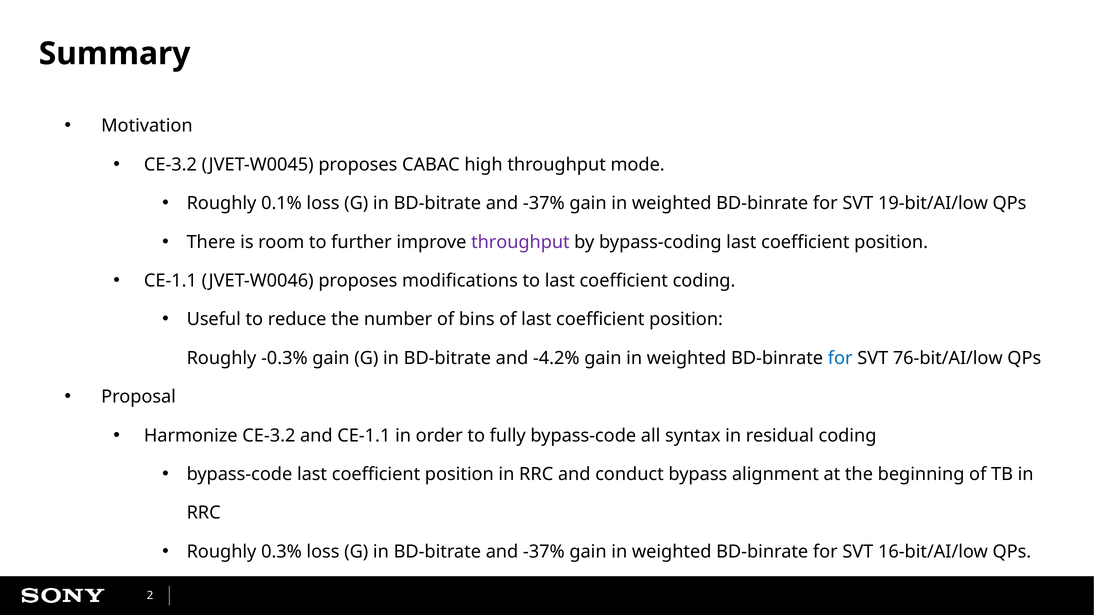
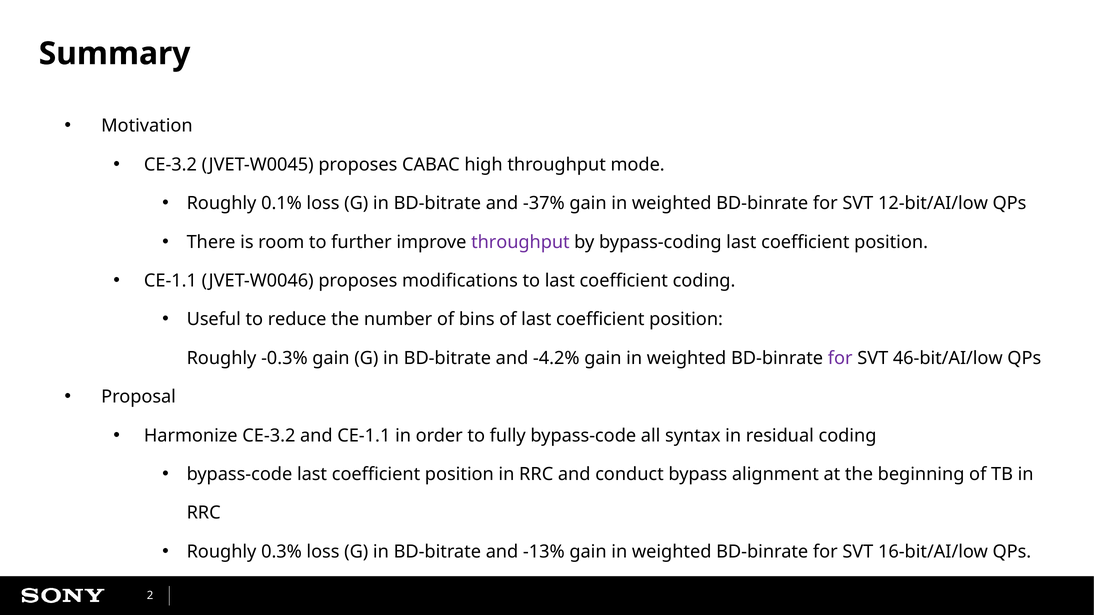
19-bit/AI/low: 19-bit/AI/low -> 12-bit/AI/low (933, 203)
for colour: blue -> purple (840, 358)
76-bit/AI/low: 76-bit/AI/low -> 46-bit/AI/low (948, 358)
-37%: -37% -> -13% (544, 552)
